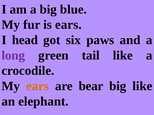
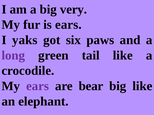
blue: blue -> very (73, 9)
head: head -> yaks (25, 40)
ears colour: orange -> purple (38, 86)
